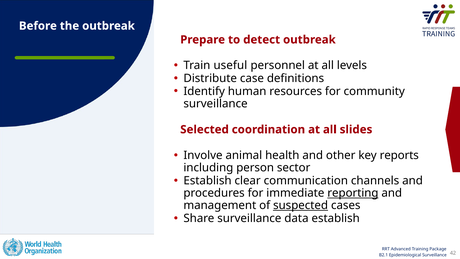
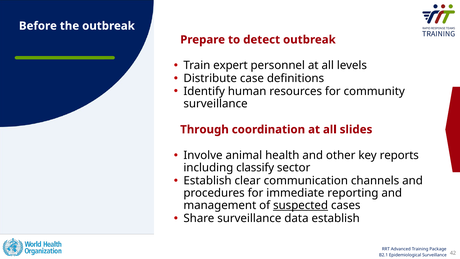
useful: useful -> expert (230, 65)
Selected: Selected -> Through (205, 129)
person: person -> classify (255, 168)
reporting underline: present -> none (353, 193)
